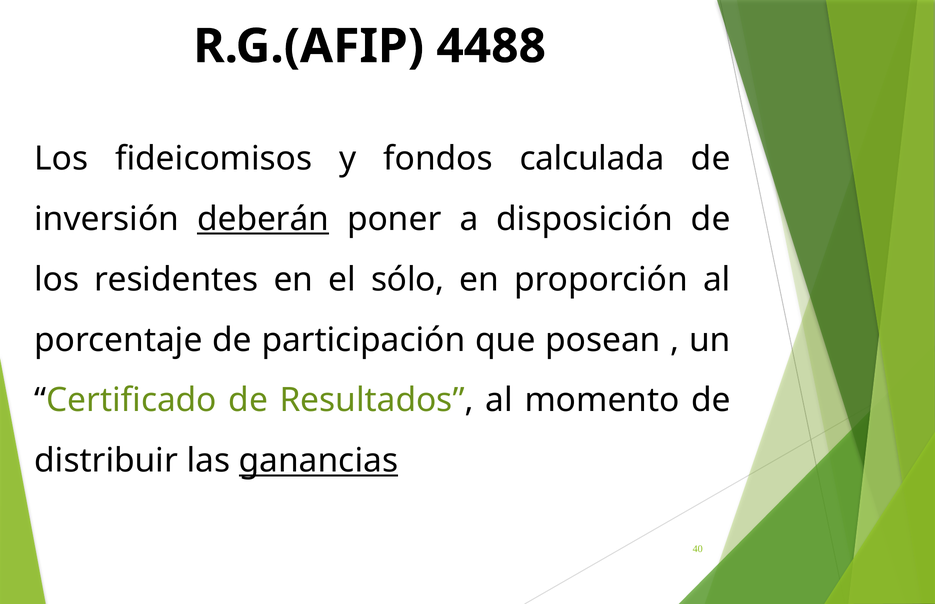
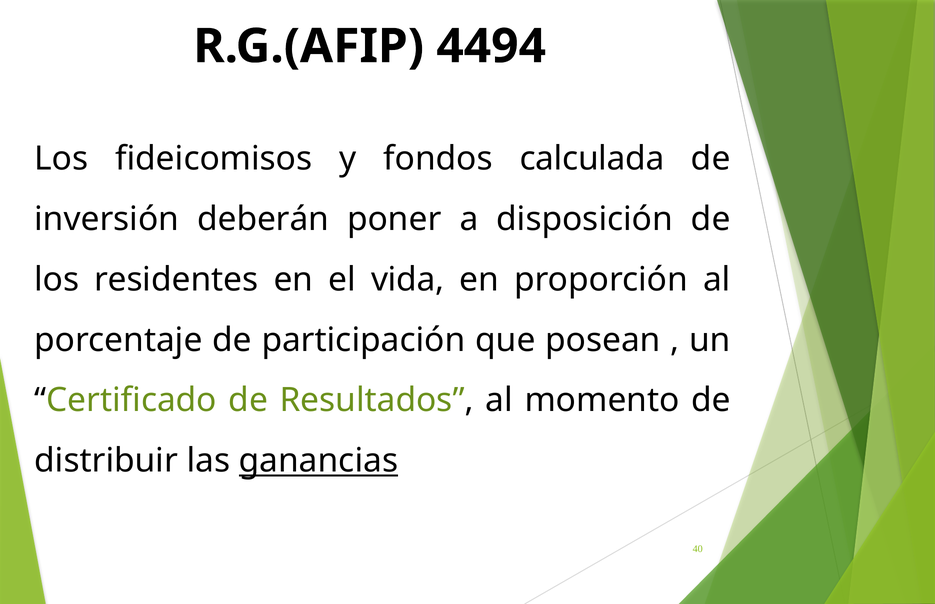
4488: 4488 -> 4494 (491, 46)
deberán underline: present -> none (263, 219)
sólo: sólo -> vida (408, 280)
